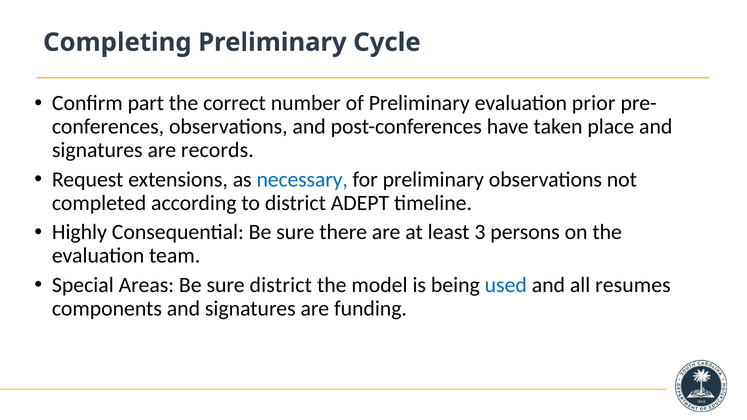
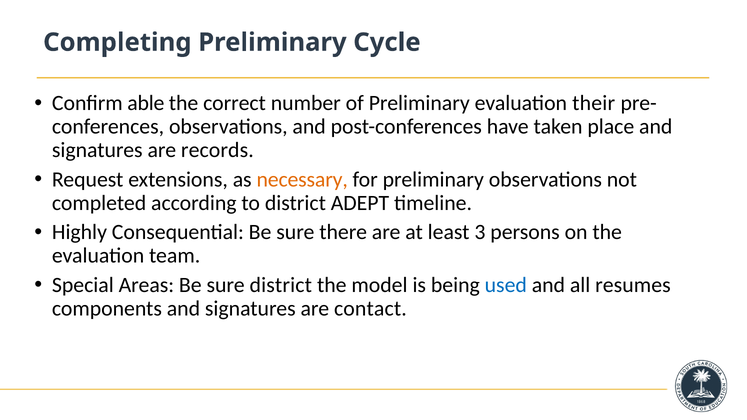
part: part -> able (146, 103)
prior: prior -> their (594, 103)
necessary colour: blue -> orange (302, 180)
funding: funding -> contact (370, 309)
